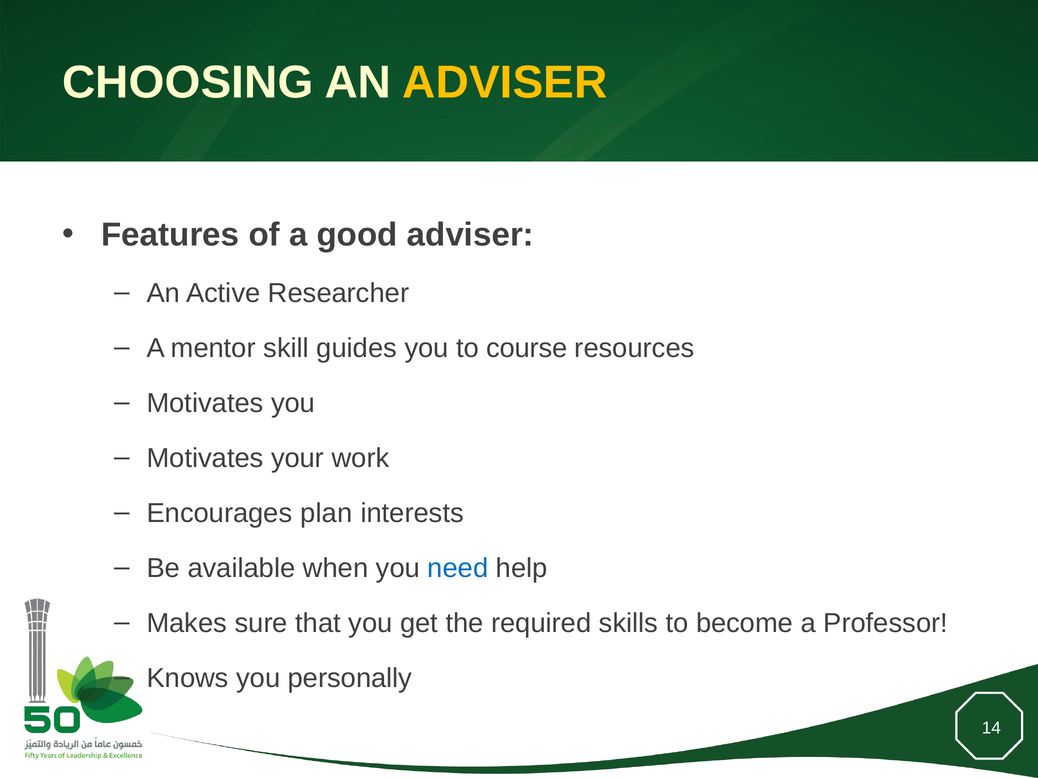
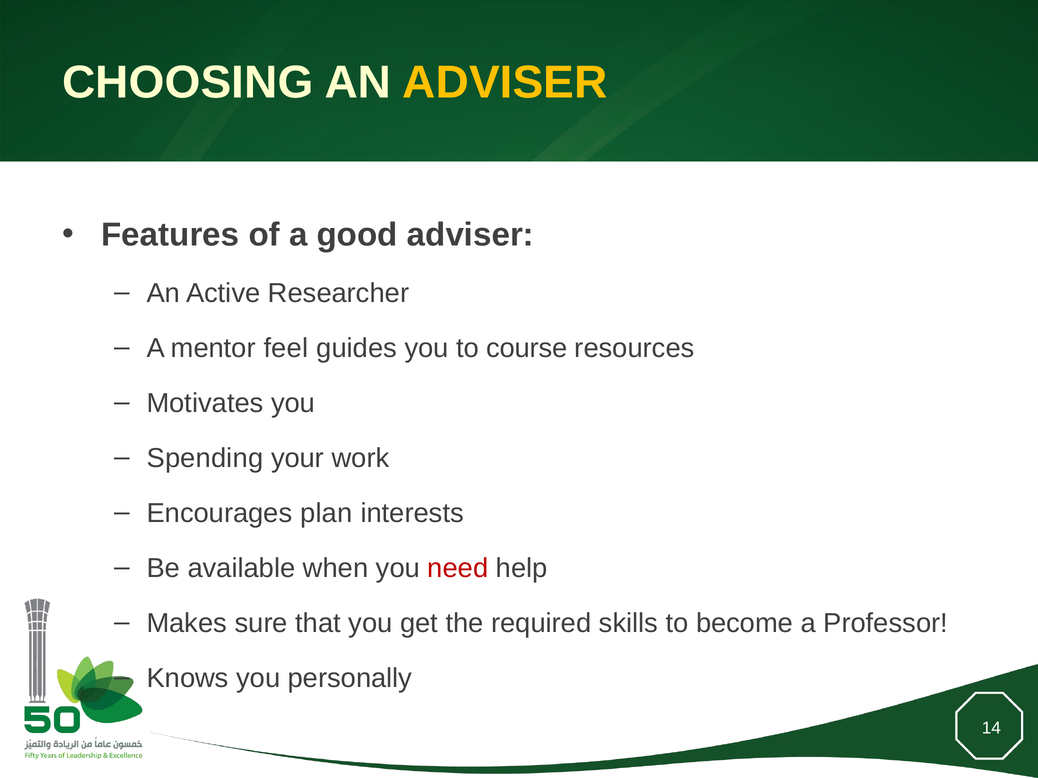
skill: skill -> feel (286, 348)
Motivates: Motivates -> Spending (205, 458)
need colour: blue -> red (458, 568)
